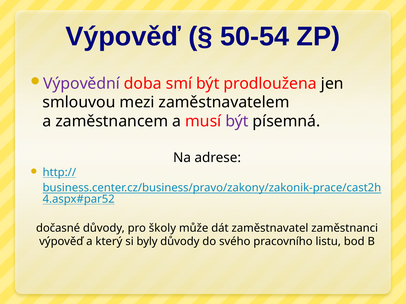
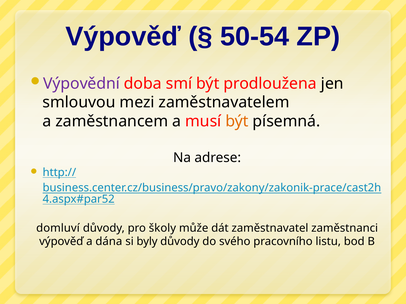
být colour: purple -> orange (237, 122)
dočasné: dočasné -> domluví (58, 228)
který: který -> dána (109, 242)
